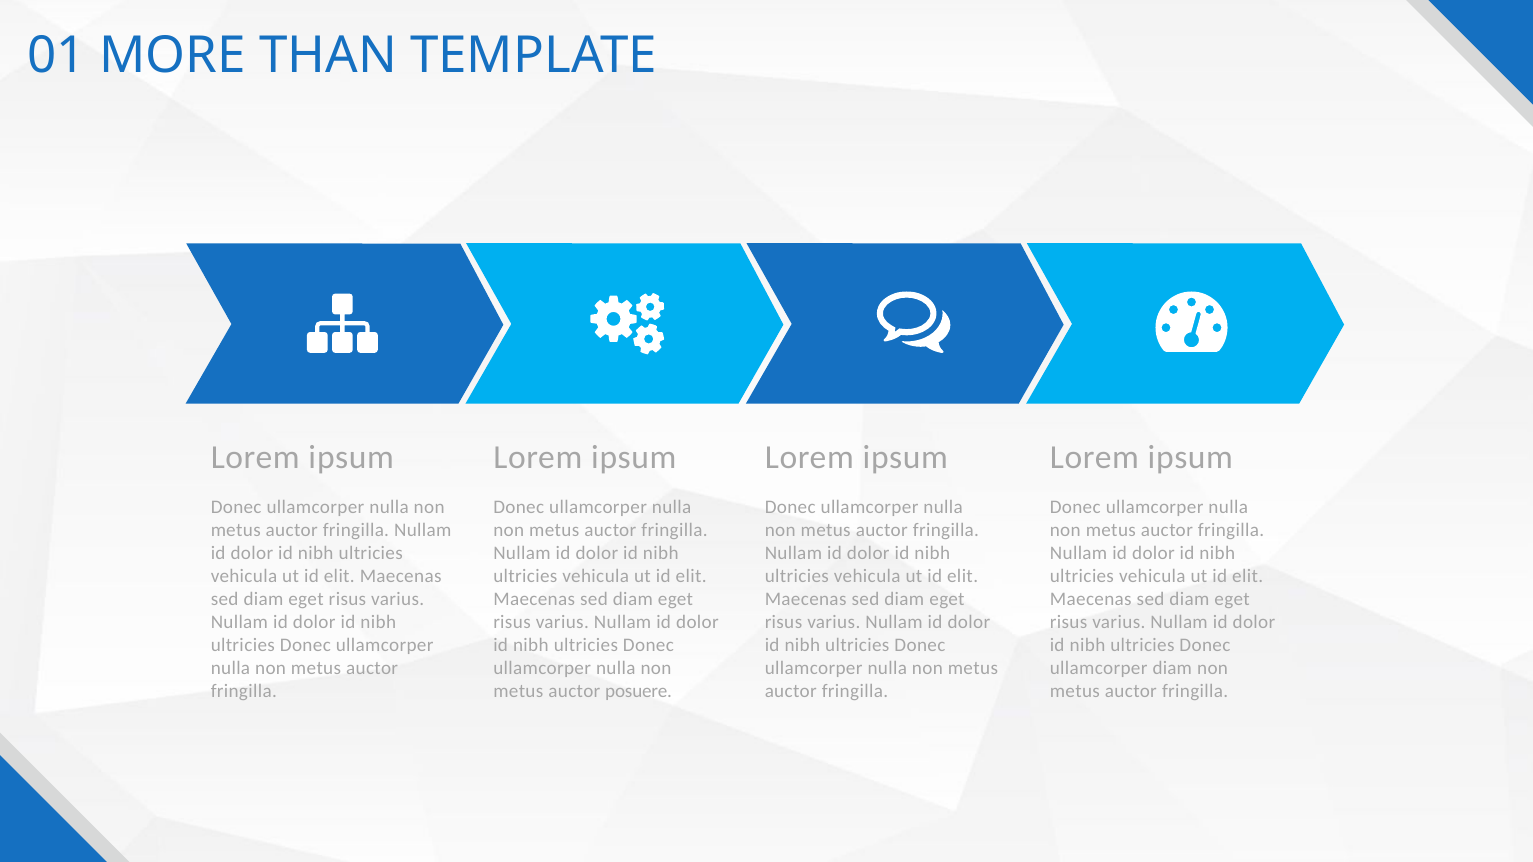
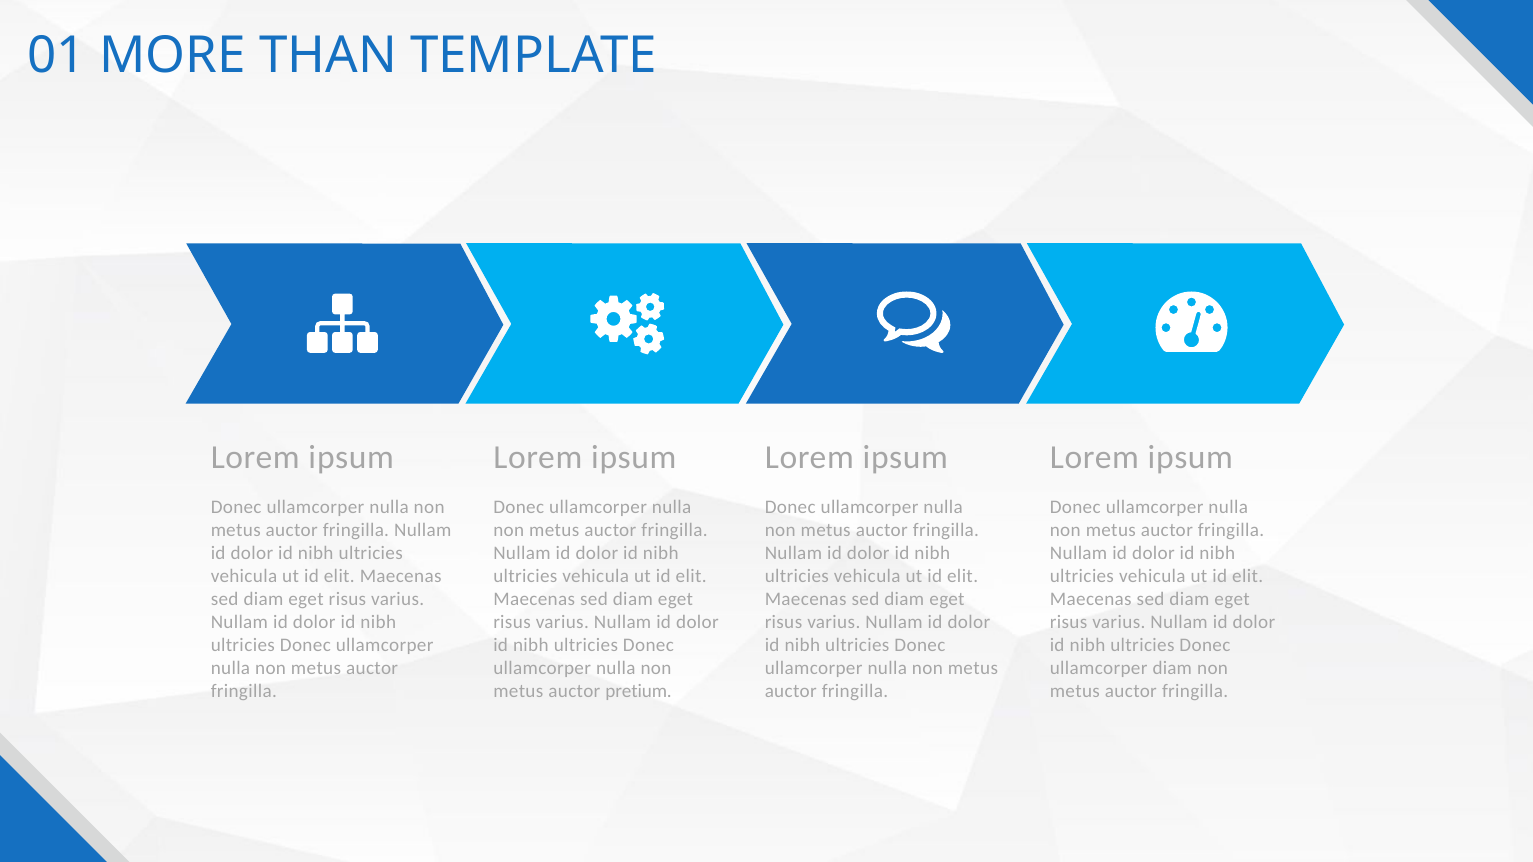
posuere: posuere -> pretium (639, 692)
